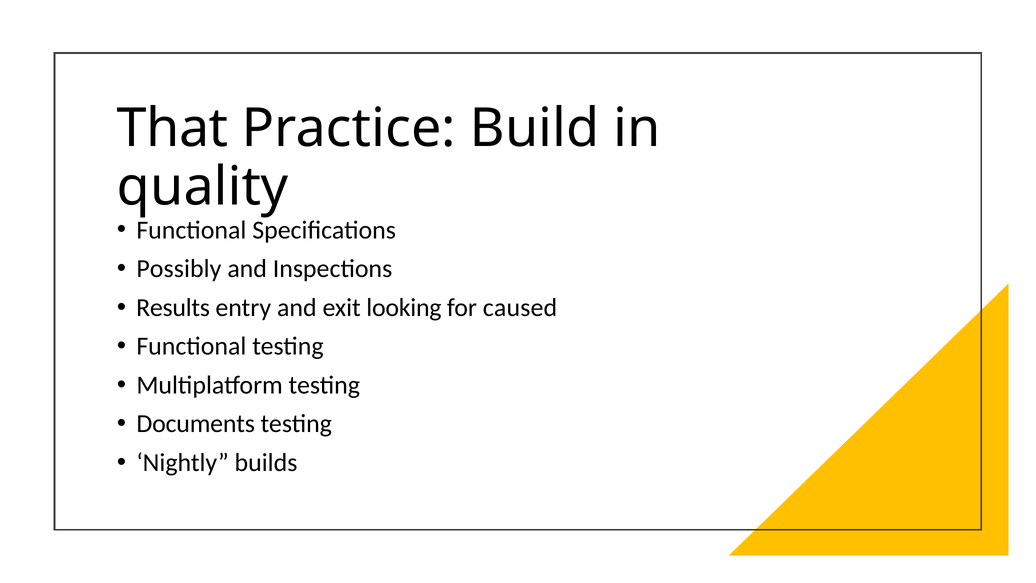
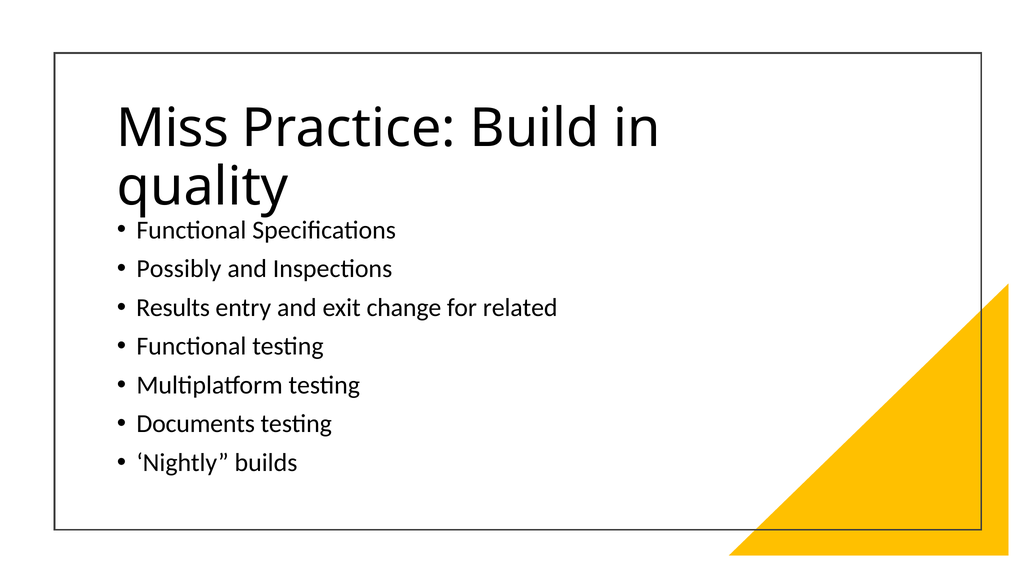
That: That -> Miss (173, 129)
looking: looking -> change (404, 307)
caused: caused -> related (520, 307)
